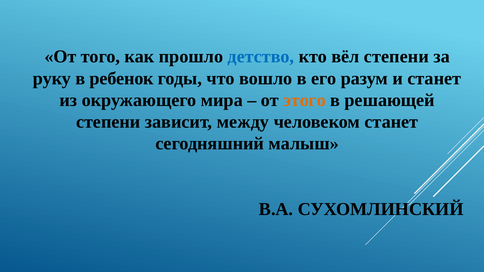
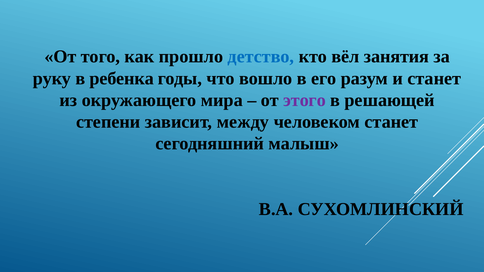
вёл степени: степени -> занятия (397, 57)
ребенок: ребенок -> ребенка (122, 78)
этого colour: orange -> purple (305, 100)
